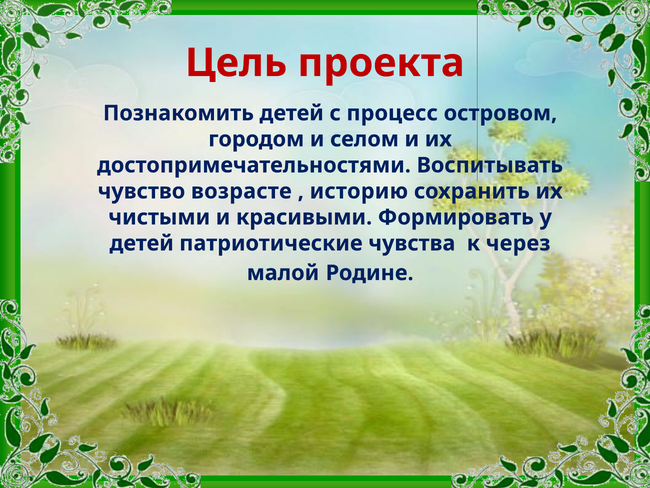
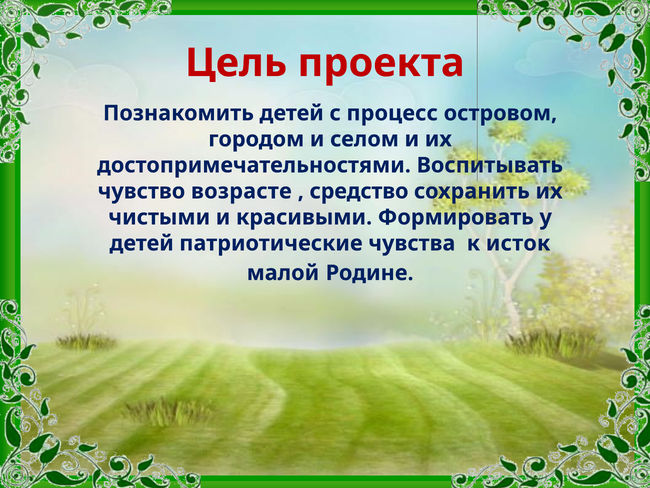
историю: историю -> средство (359, 191)
через: через -> исток (518, 243)
